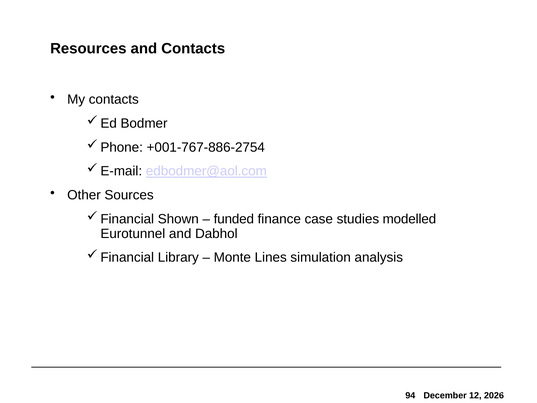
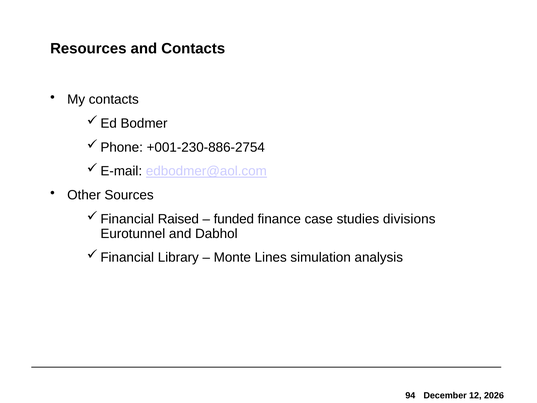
+001-767-886-2754: +001-767-886-2754 -> +001-230-886-2754 (206, 147)
Shown: Shown -> Raised (178, 219)
modelled: modelled -> divisions (409, 219)
